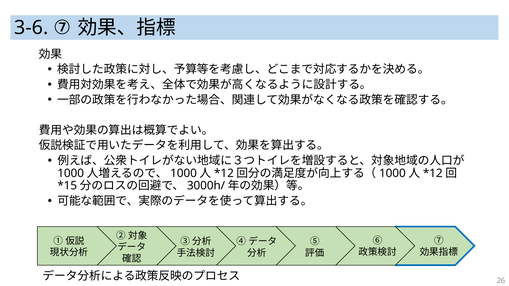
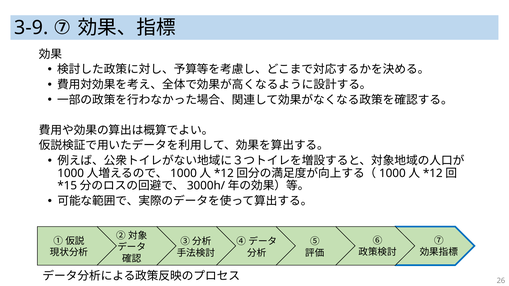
3-6: 3-6 -> 3-9 (31, 28)
